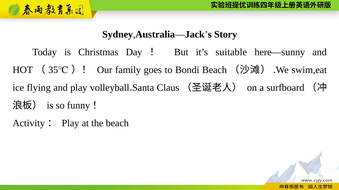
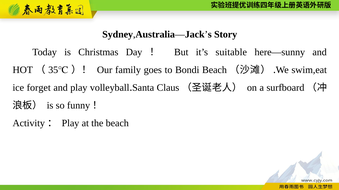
flying: flying -> forget (39, 88)
